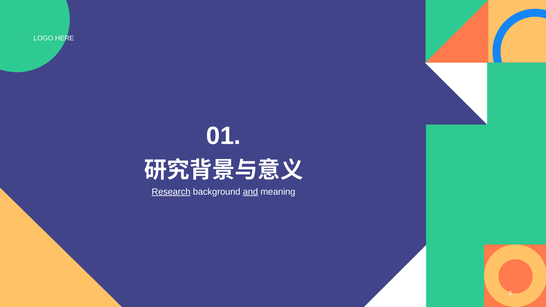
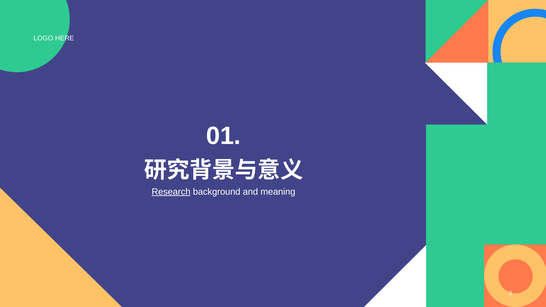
and underline: present -> none (250, 192)
